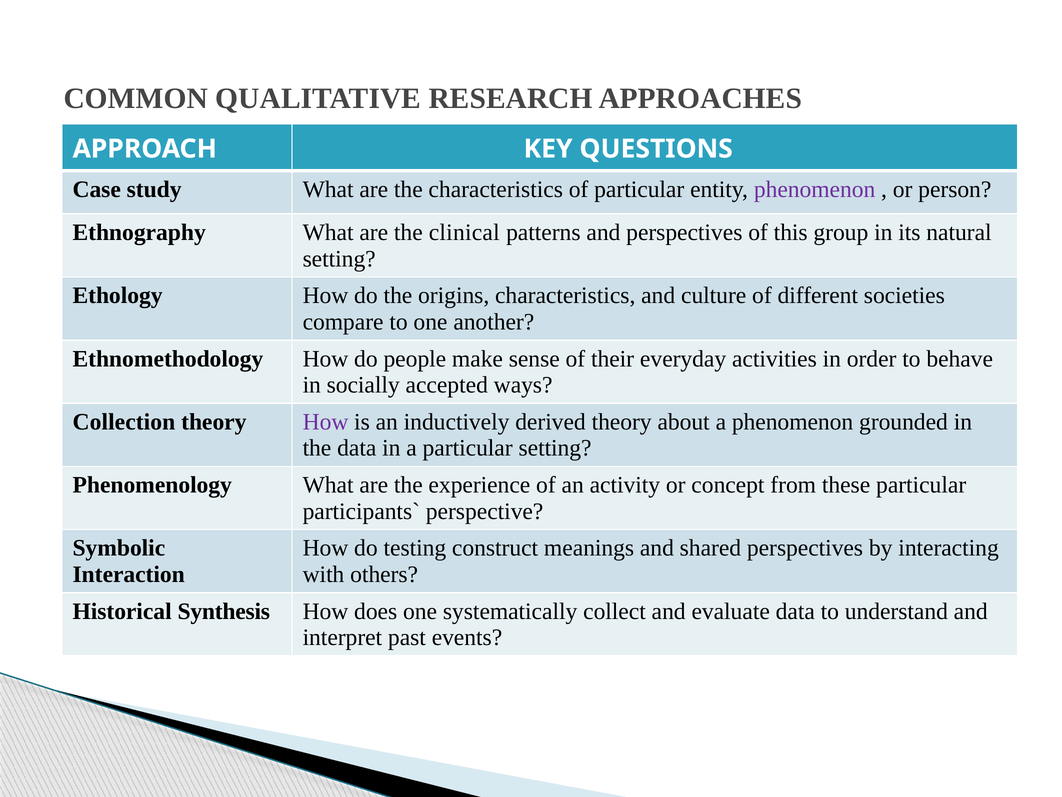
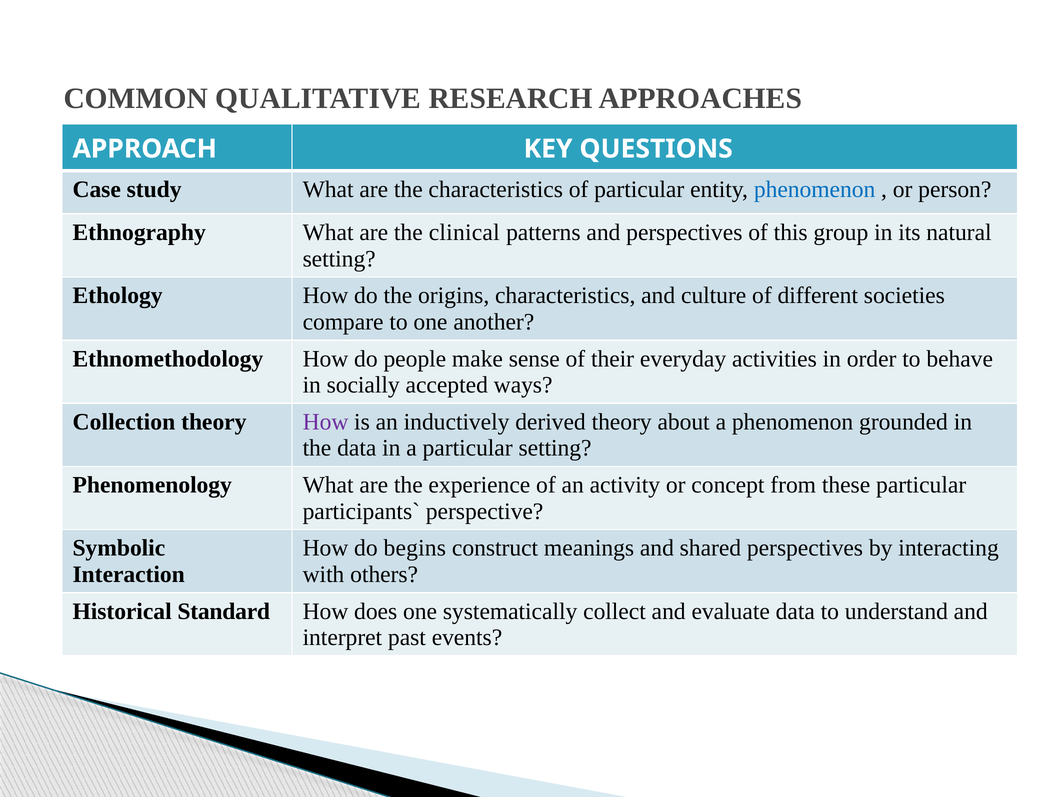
phenomenon colour: purple -> blue (815, 189)
testing: testing -> begins (415, 548)
Synthesis: Synthesis -> Standard (224, 611)
